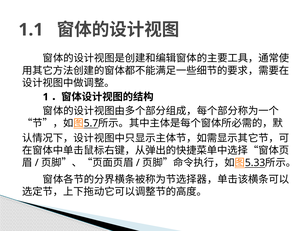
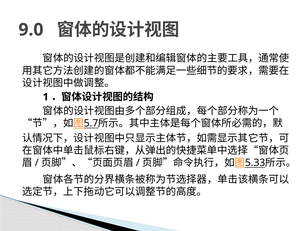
1.1: 1.1 -> 9.0 (31, 30)
